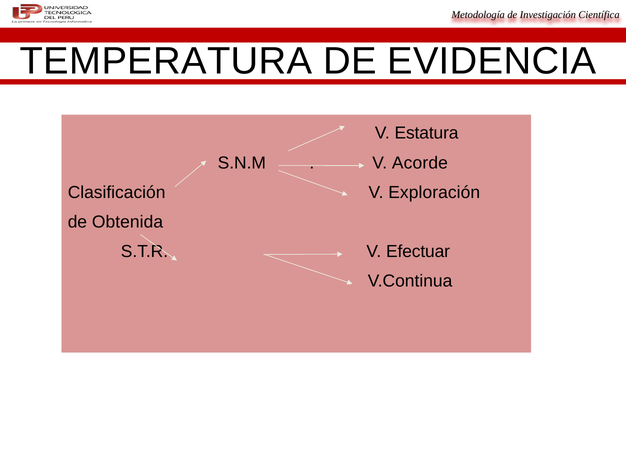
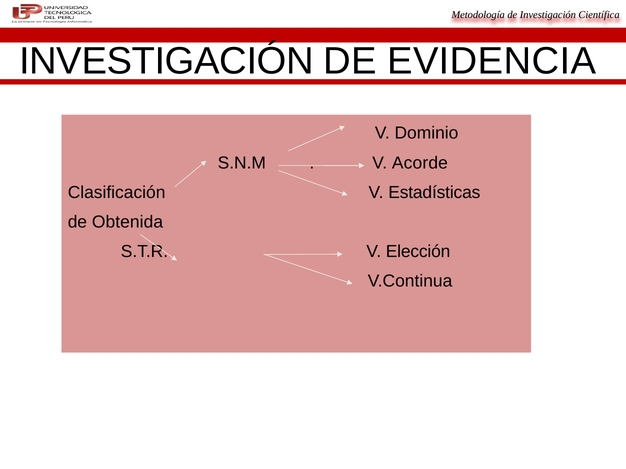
TEMPERATURA: TEMPERATURA -> INVESTIGACIÓN (166, 61)
Estatura: Estatura -> Dominio (426, 133)
Exploración: Exploración -> Estadísticas (434, 193)
Efectuar: Efectuar -> Elección (418, 252)
